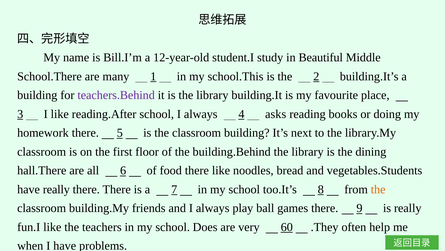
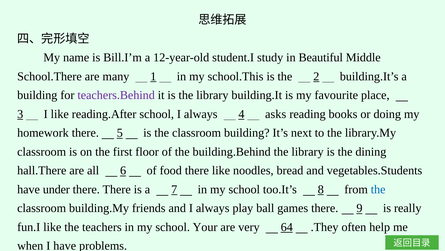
have really: really -> under (56, 189)
the colour: orange -> blue (378, 189)
Does: Does -> Your (205, 226)
60: 60 -> 64 (287, 226)
